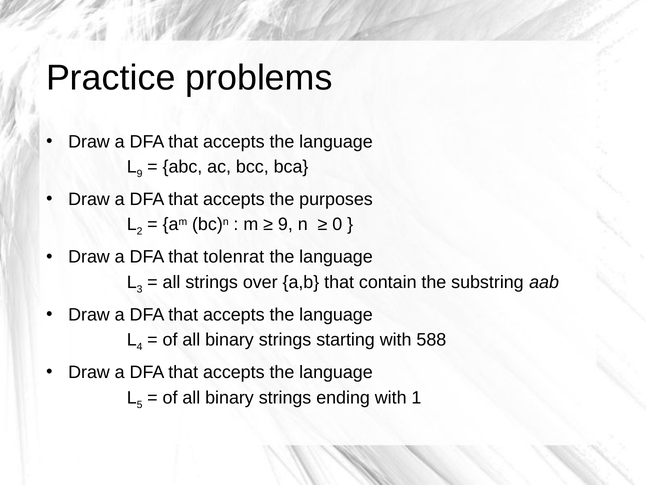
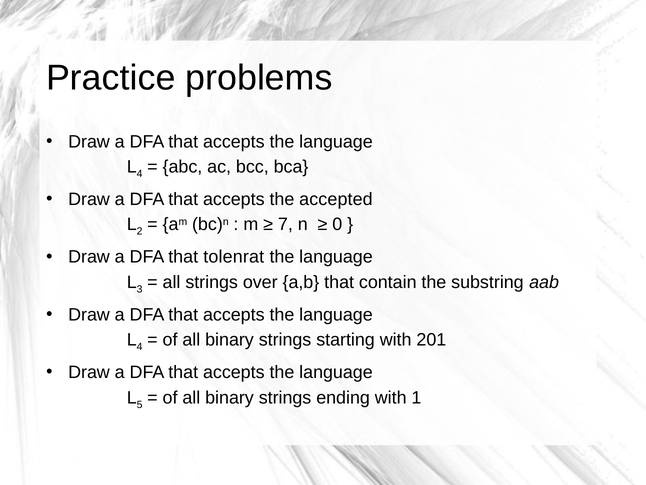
9: 9 -> 4 (140, 174)
purposes: purposes -> accepted (336, 199)
9: 9 -> 7 (285, 224)
588: 588 -> 201 (431, 340)
